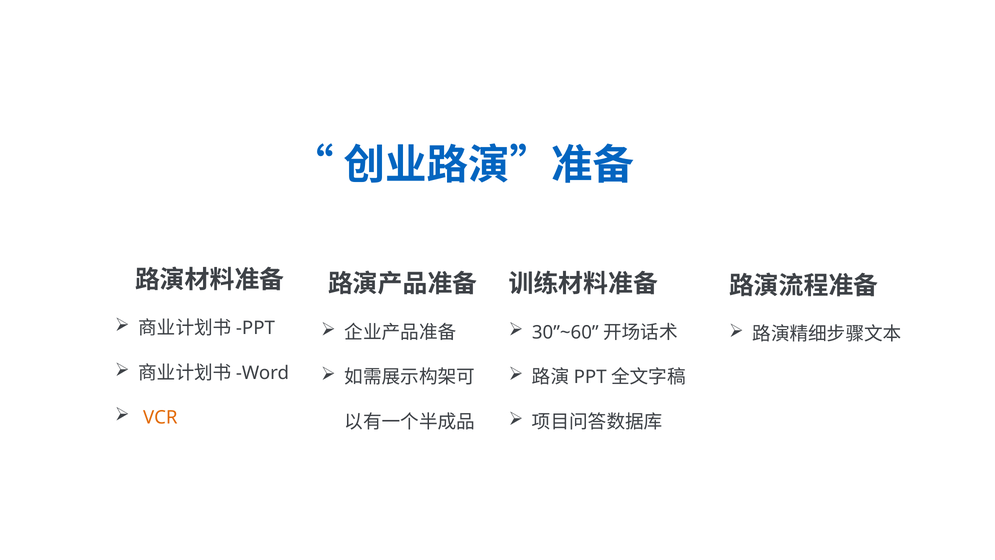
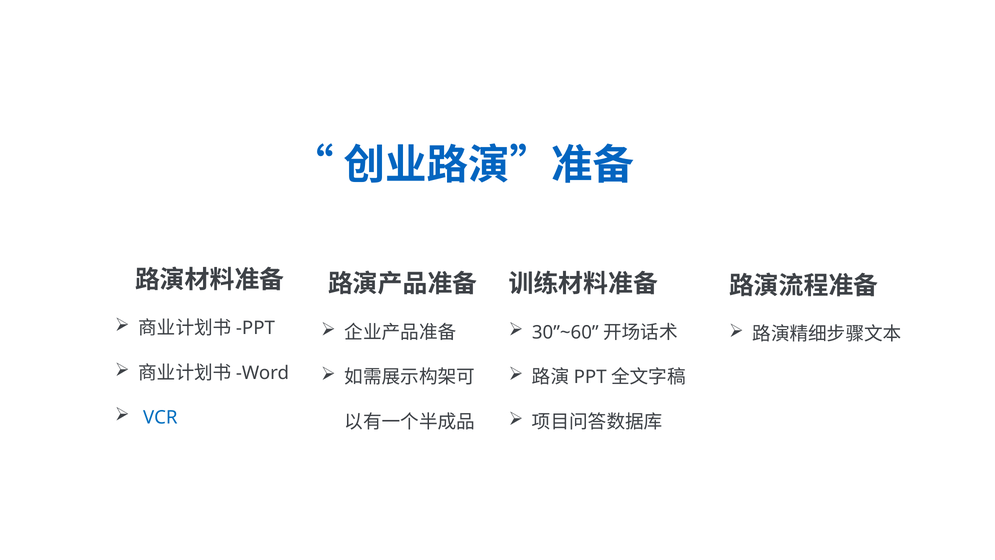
VCR colour: orange -> blue (160, 417)
